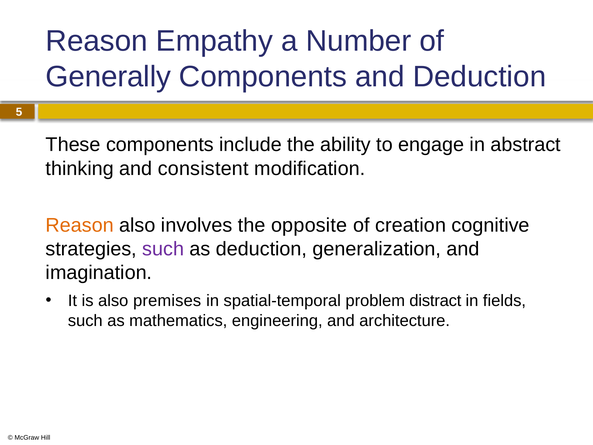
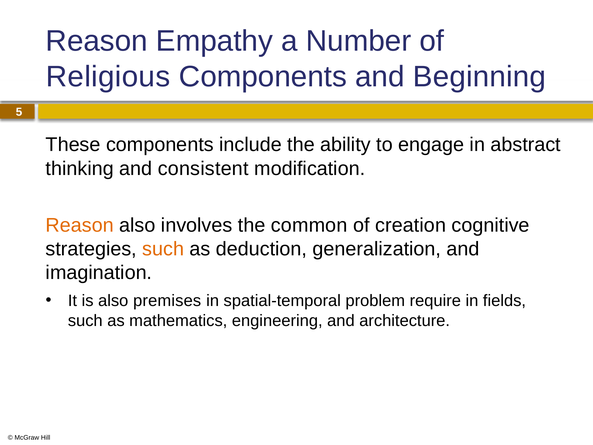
Generally: Generally -> Religious (108, 77)
and Deduction: Deduction -> Beginning (479, 77)
opposite: opposite -> common (309, 225)
such colour: purple -> orange (163, 249)
distract: distract -> require (435, 301)
